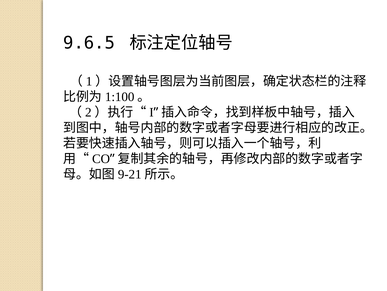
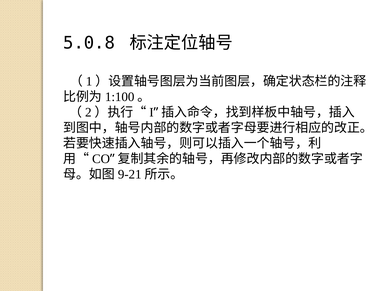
9.6.5: 9.6.5 -> 5.0.8 (89, 43)
